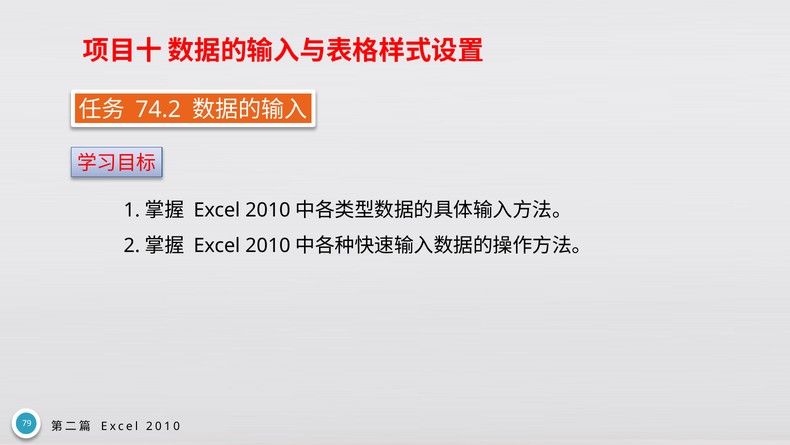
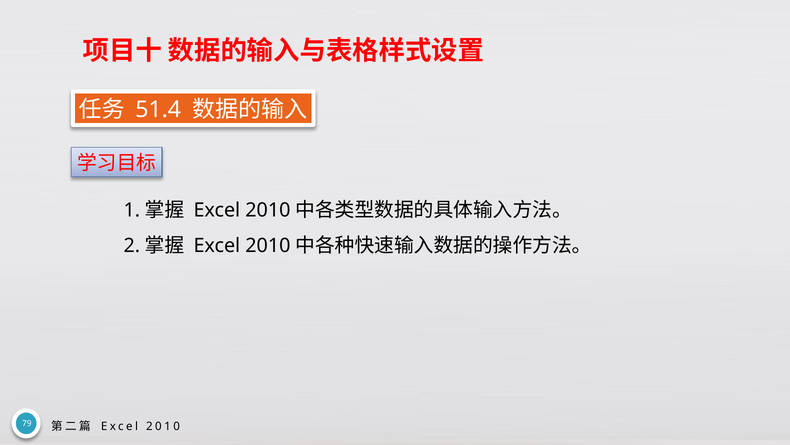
74.2: 74.2 -> 51.4 (158, 110)
